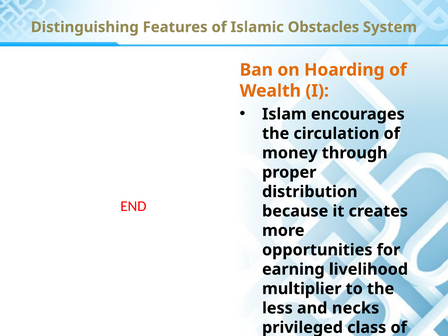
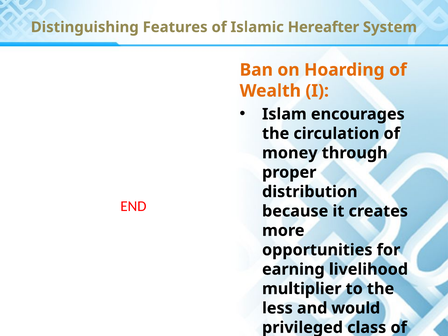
Obstacles: Obstacles -> Hereafter (323, 27)
necks: necks -> would (356, 308)
